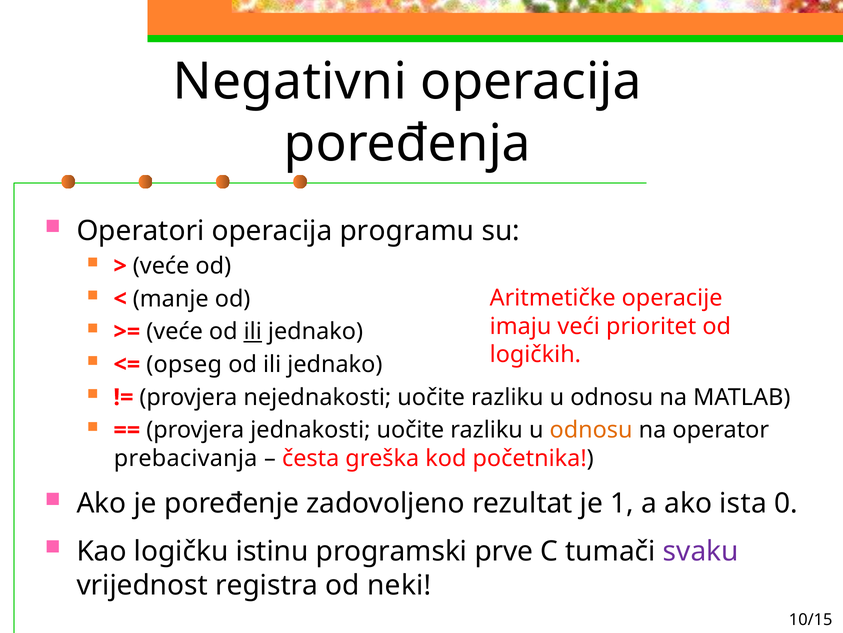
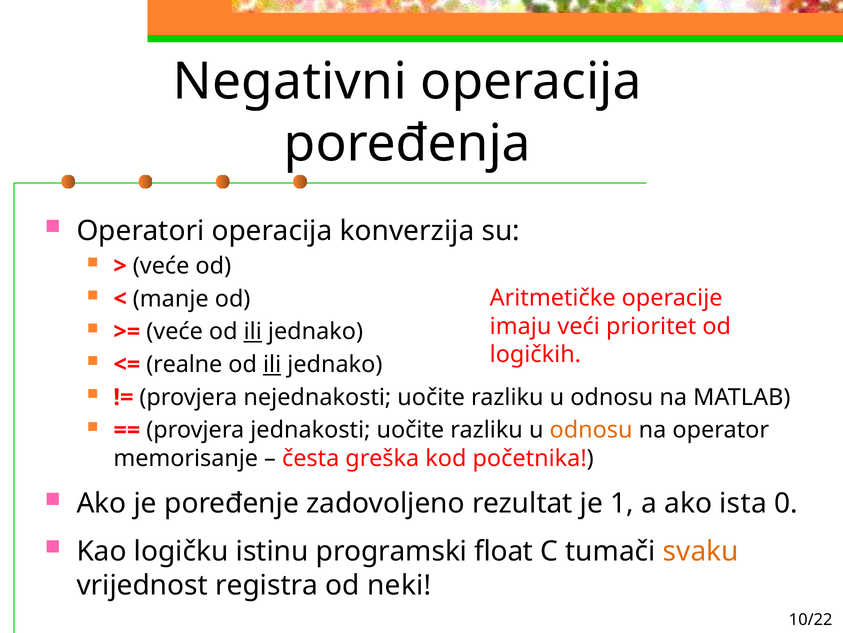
programu: programu -> konverzija (407, 230)
opseg: opseg -> realne (184, 364)
ili underline: none -> present (272, 364)
prebacivanja: prebacivanja -> memorisanje (186, 458)
prve: prve -> float (504, 551)
svaku colour: purple -> orange (701, 551)
10/15: 10/15 -> 10/22 (811, 619)
